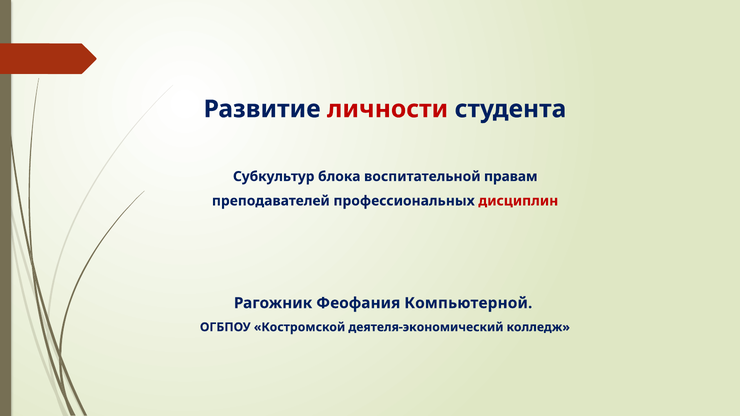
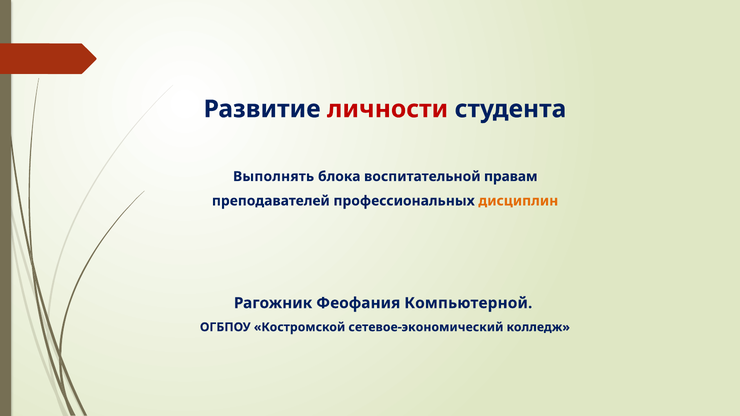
Субкультур: Субкультур -> Выполнять (274, 177)
дисциплин colour: red -> orange (518, 201)
деятеля-экономический: деятеля-экономический -> сетевое-экономический (426, 327)
